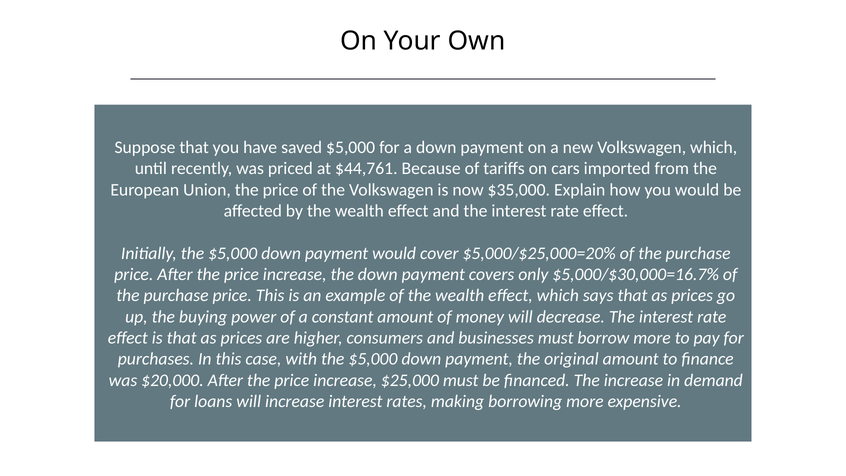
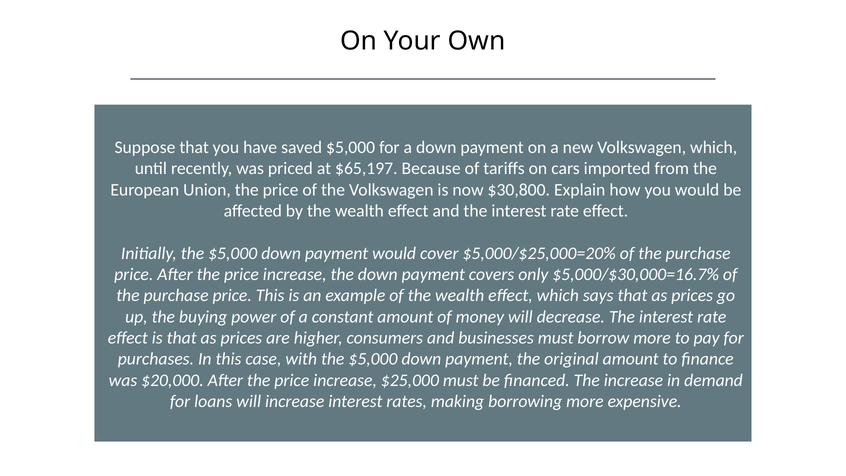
$44,761: $44,761 -> $65,197 (366, 169)
$35,000: $35,000 -> $30,800 (519, 190)
